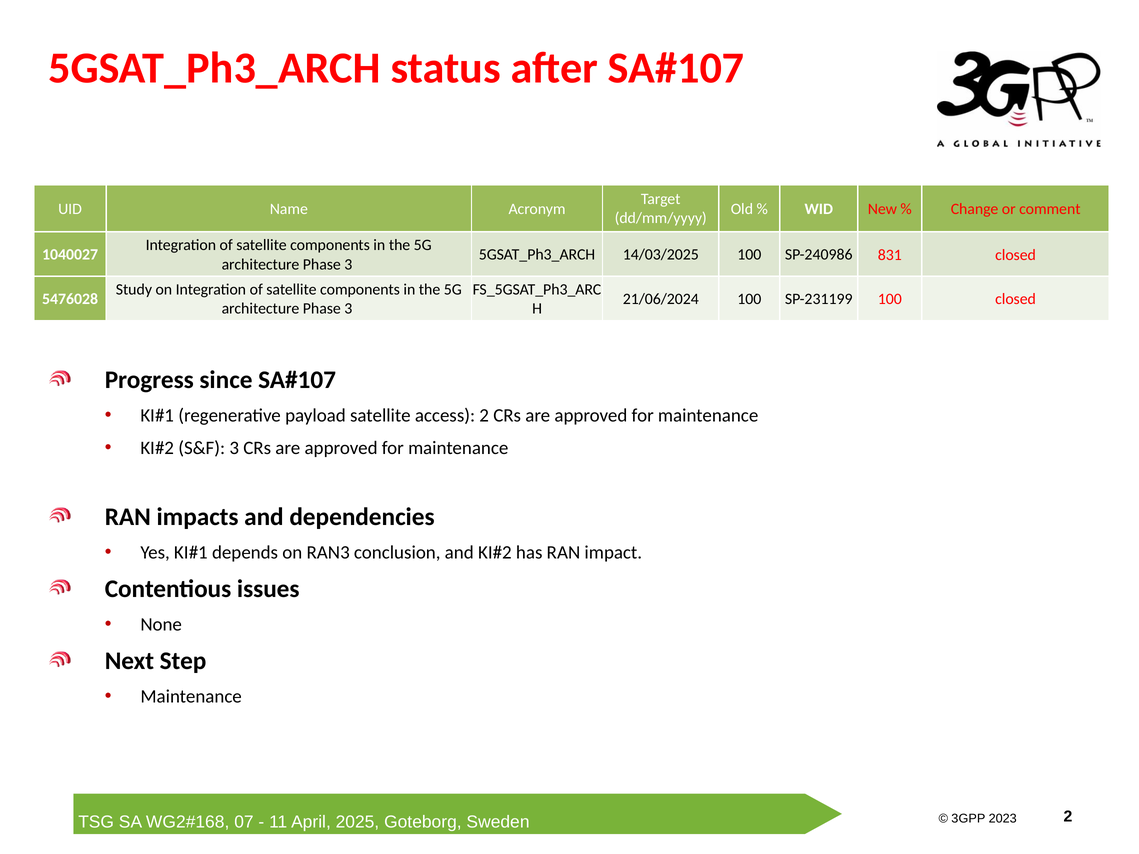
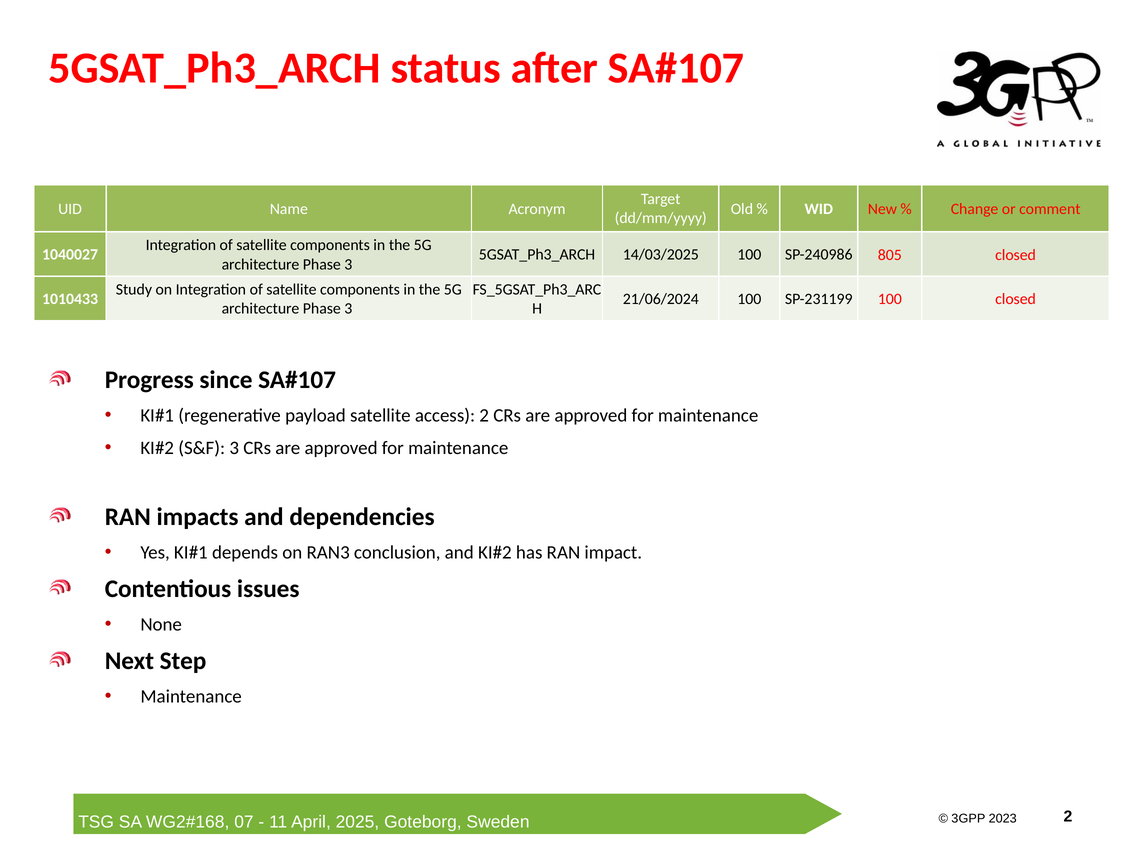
831: 831 -> 805 (890, 255)
5476028: 5476028 -> 1010433 (70, 299)
